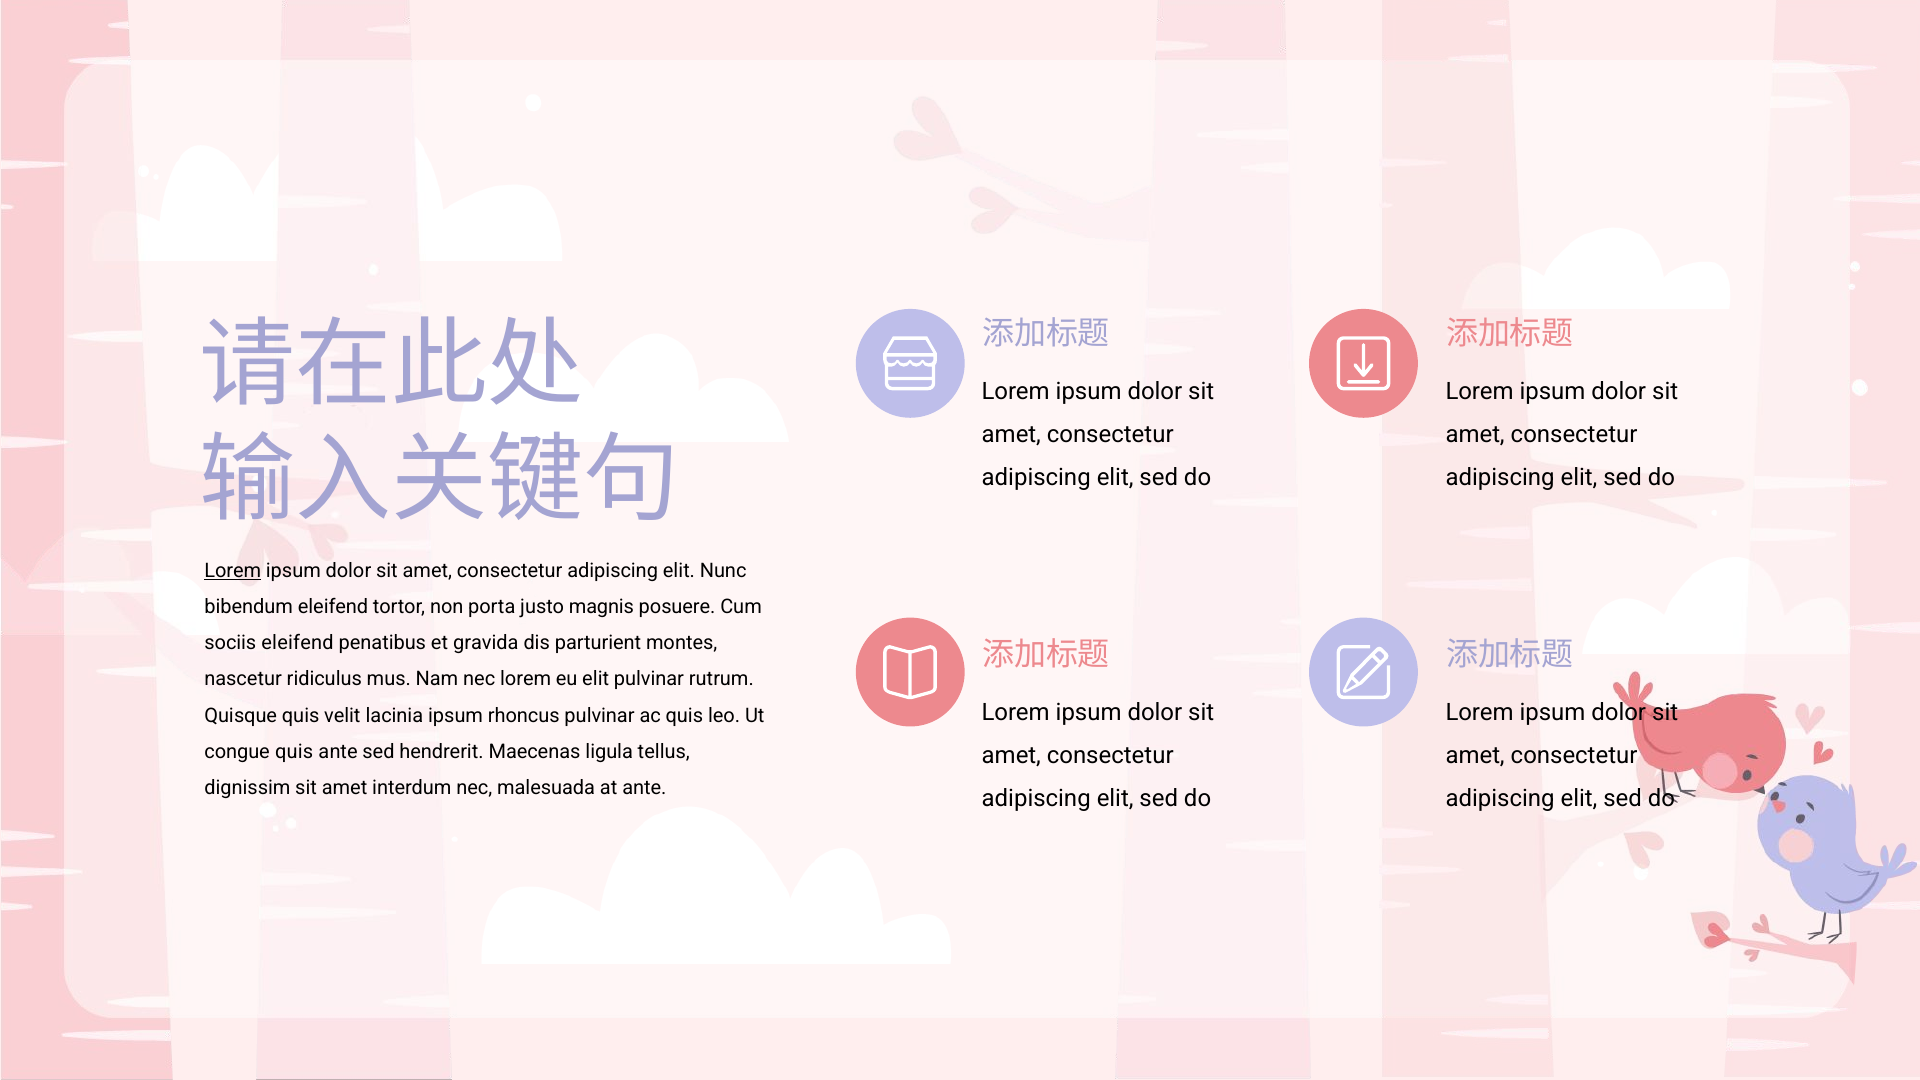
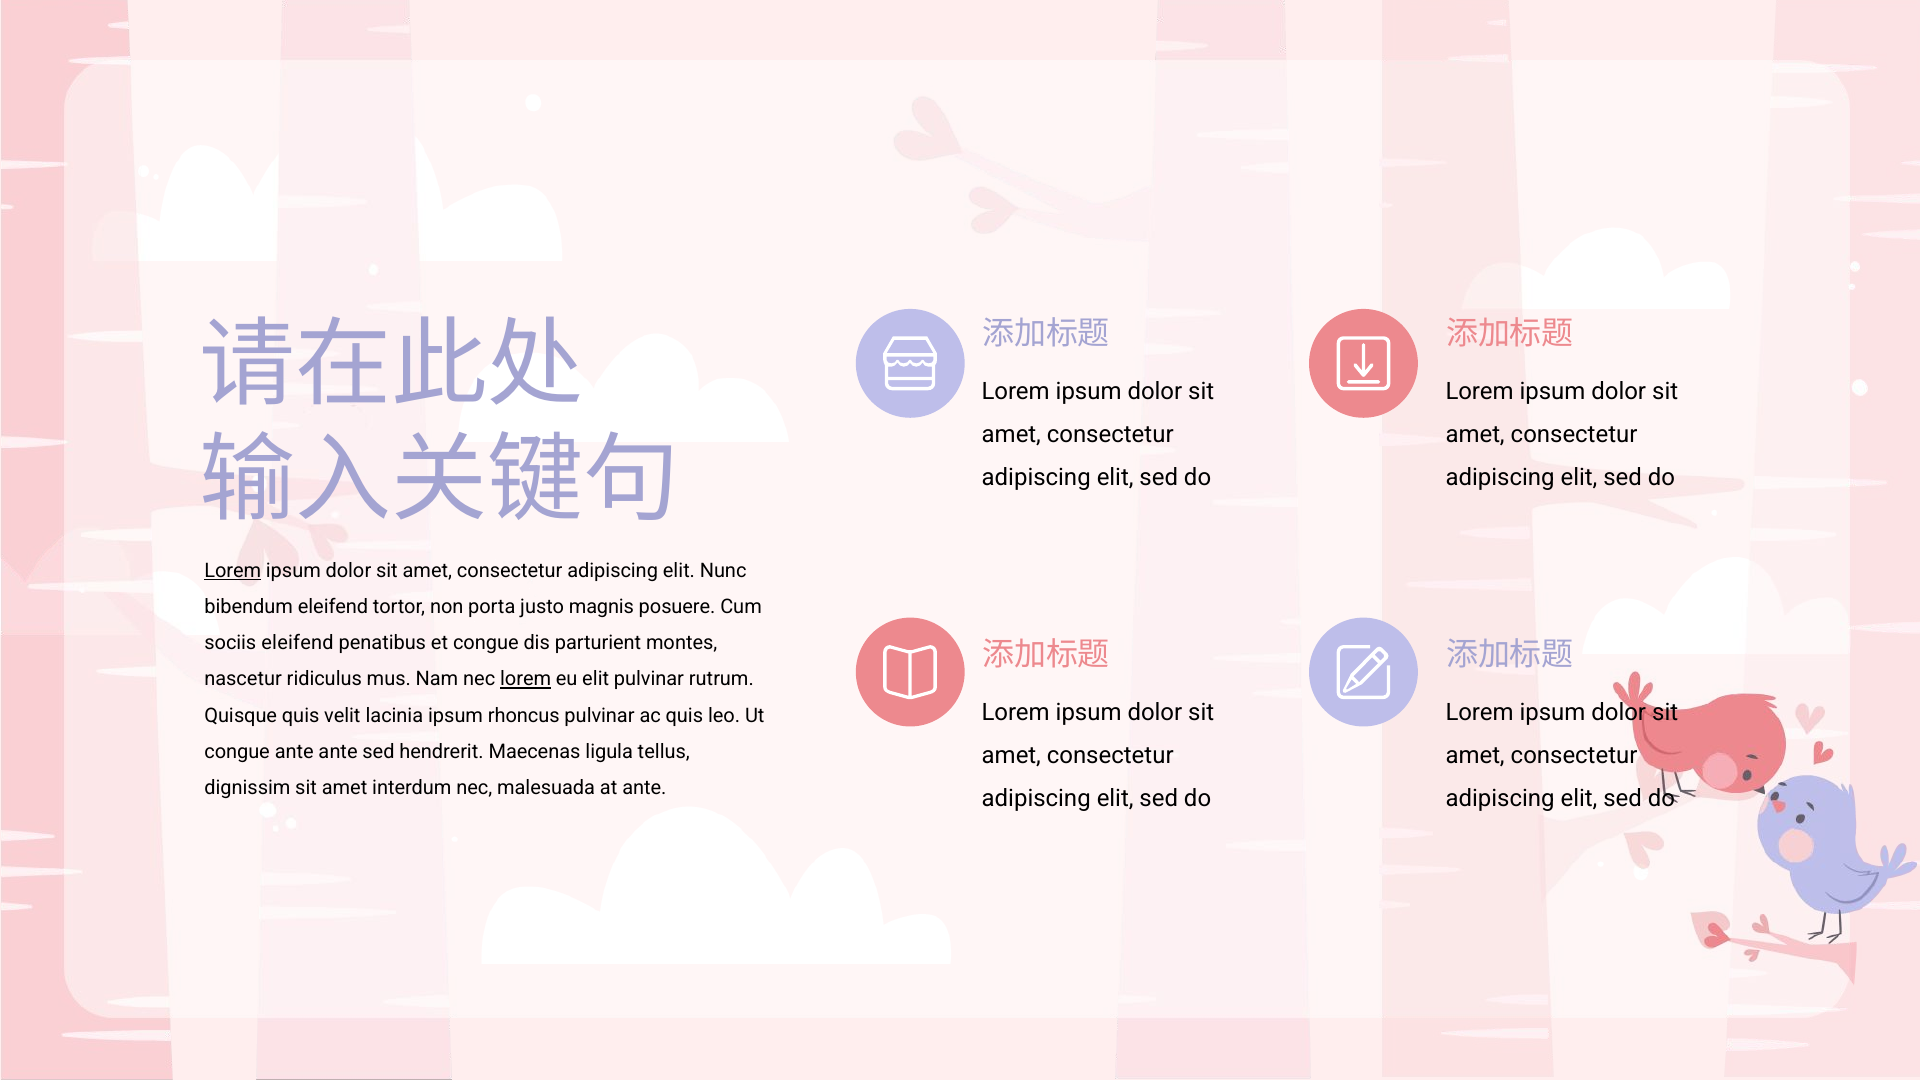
et gravida: gravida -> congue (486, 643)
lorem underline: none -> present (526, 679)
congue quis: quis -> ante (294, 751)
